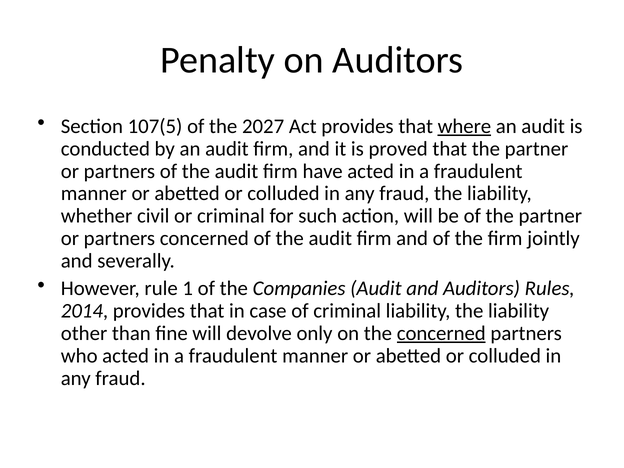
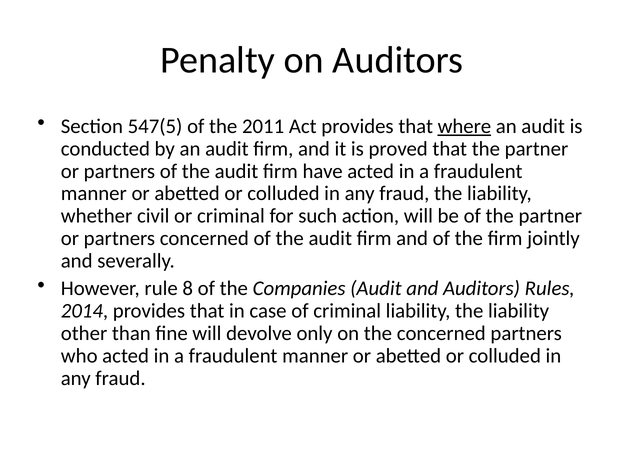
107(5: 107(5 -> 547(5 (155, 126)
2027: 2027 -> 2011 (263, 126)
1: 1 -> 8 (188, 288)
concerned underline: present -> none (441, 333)
